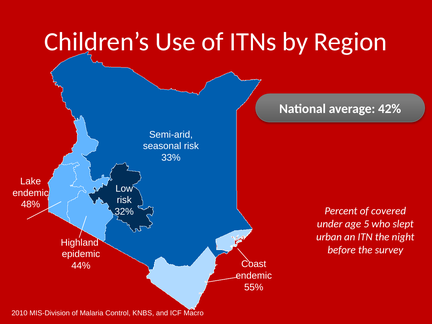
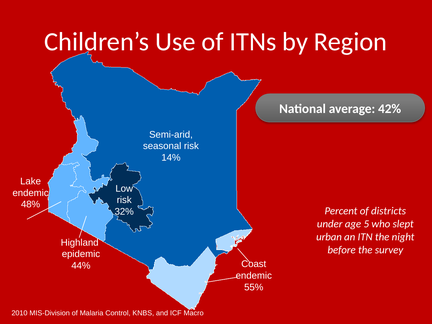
33%: 33% -> 14% (171, 158)
covered: covered -> districts (389, 211)
